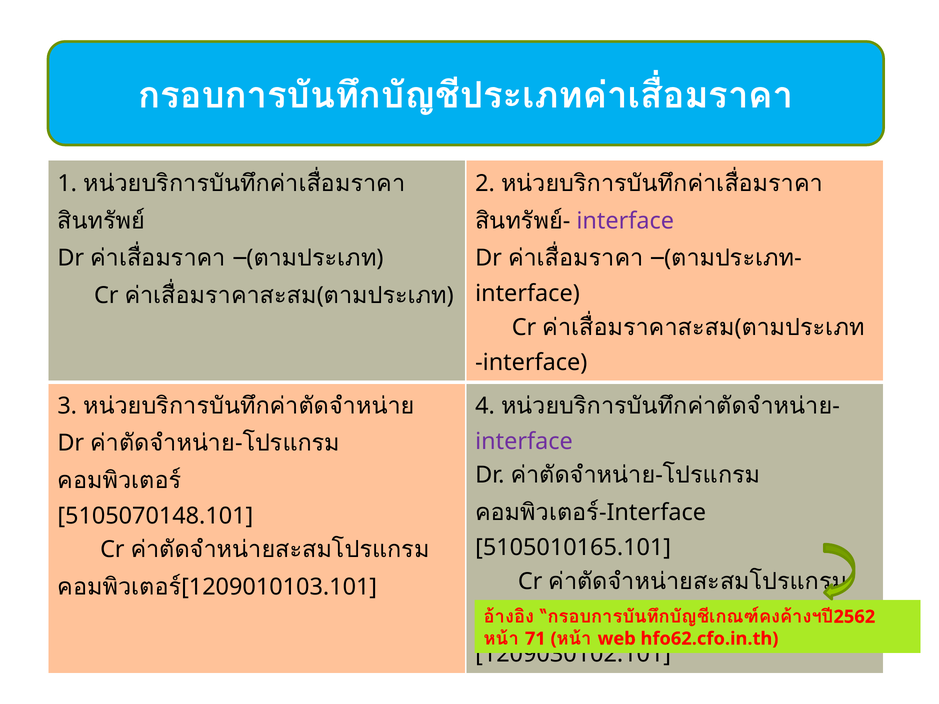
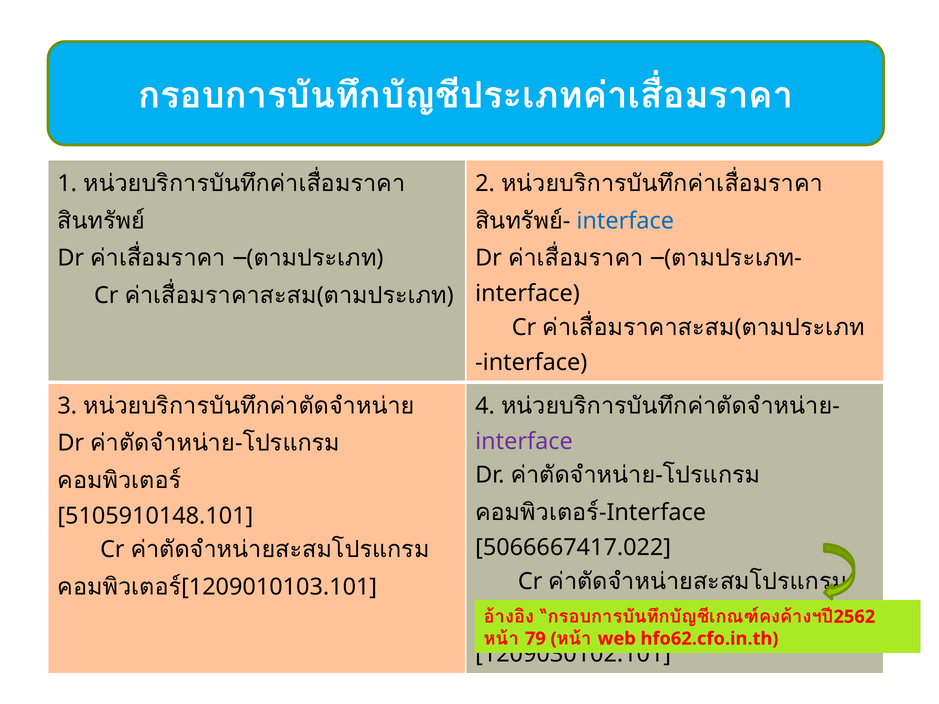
interface colour: purple -> blue (625, 221)
5105070148.101: 5105070148.101 -> 5105910148.101 (155, 516)
5105010165.101: 5105010165.101 -> 5066667417.022 (573, 548)
71: 71 -> 79 (535, 639)
